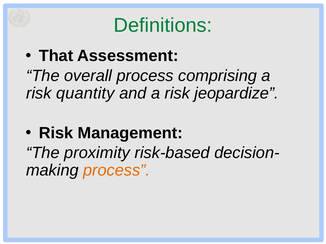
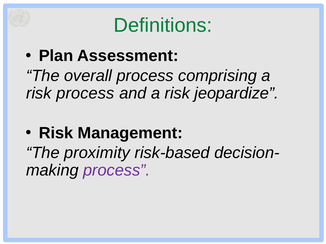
That: That -> Plan (56, 56)
risk quantity: quantity -> process (85, 93)
process colour: orange -> purple (117, 171)
